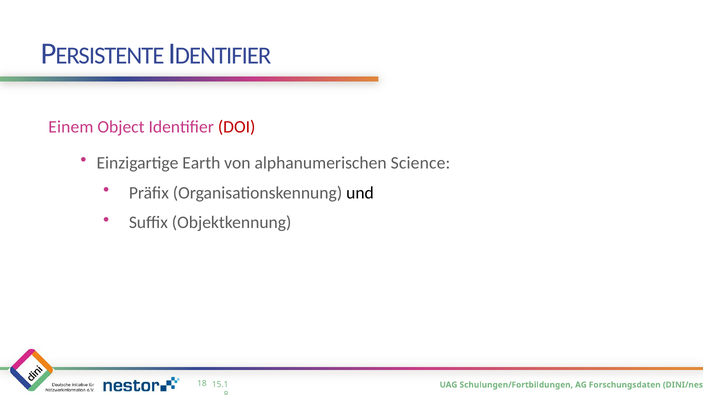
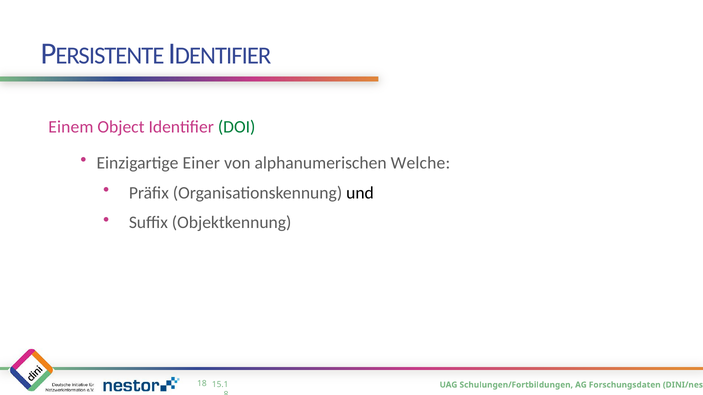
DOI colour: red -> green (237, 127)
Earth: Earth -> Einer (201, 163)
Science: Science -> Welche (420, 163)
